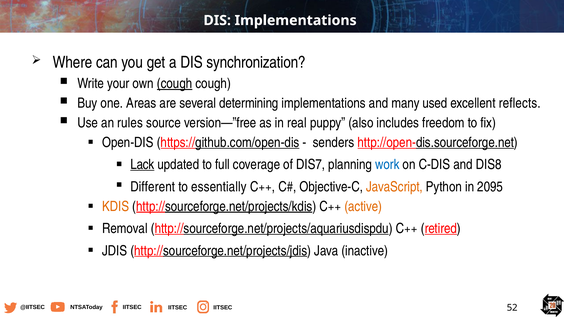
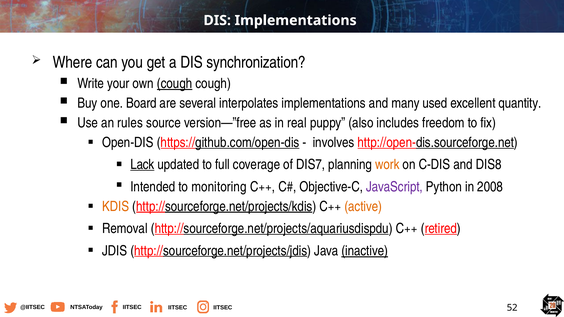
Areas: Areas -> Board (141, 103)
determining: determining -> interpolates (249, 103)
reflects: reflects -> quantity (520, 103)
senders: senders -> involves (334, 143)
work colour: blue -> orange (387, 165)
Different: Different -> Intended (153, 187)
essentially: essentially -> monitoring (219, 187)
JavaScript colour: orange -> purple (394, 187)
2095: 2095 -> 2008 (490, 187)
inactive underline: none -> present (365, 251)
